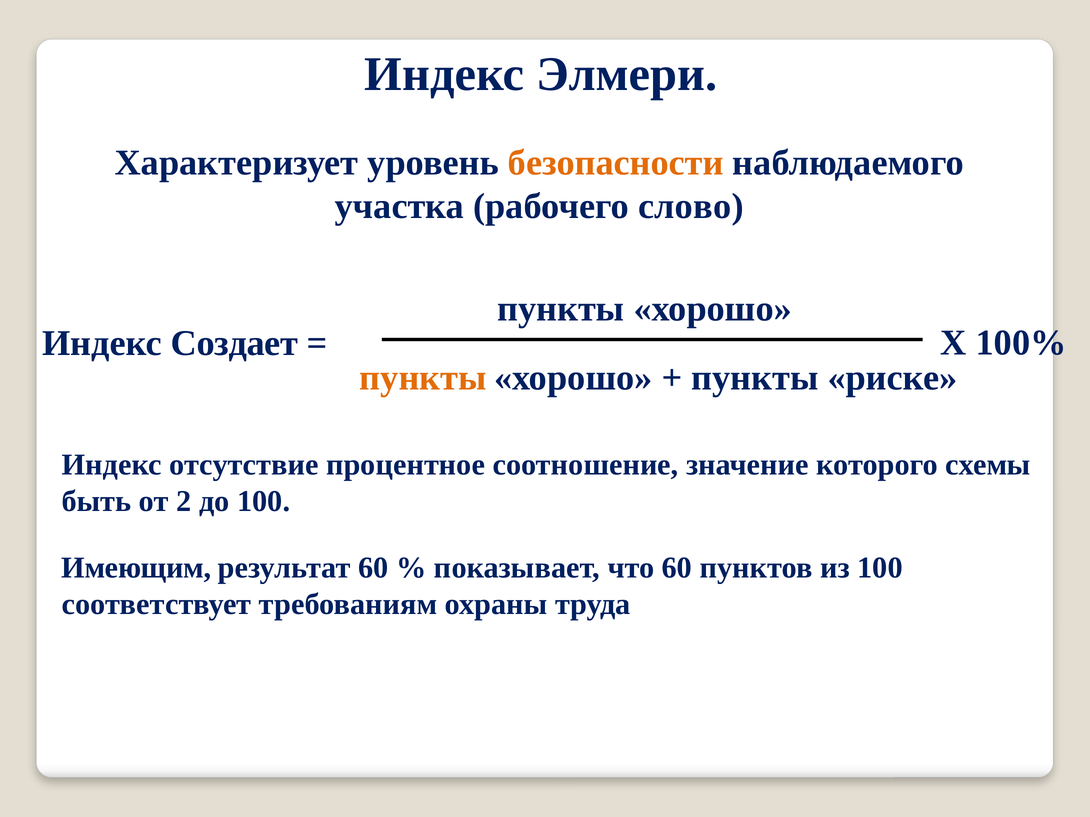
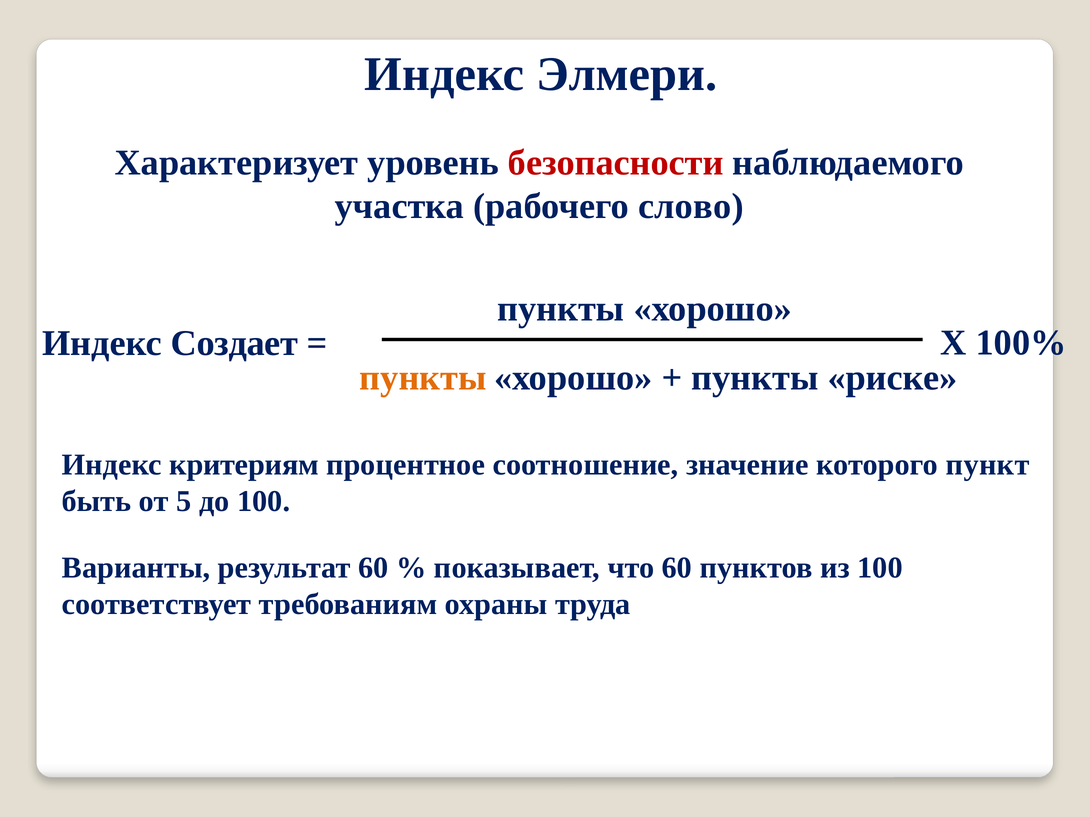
безопасности colour: orange -> red (616, 163)
отсутствие: отсутствие -> критериям (244, 465)
схемы: схемы -> пункт (988, 465)
2: 2 -> 5 (184, 502)
Имеющим: Имеющим -> Варианты (136, 568)
